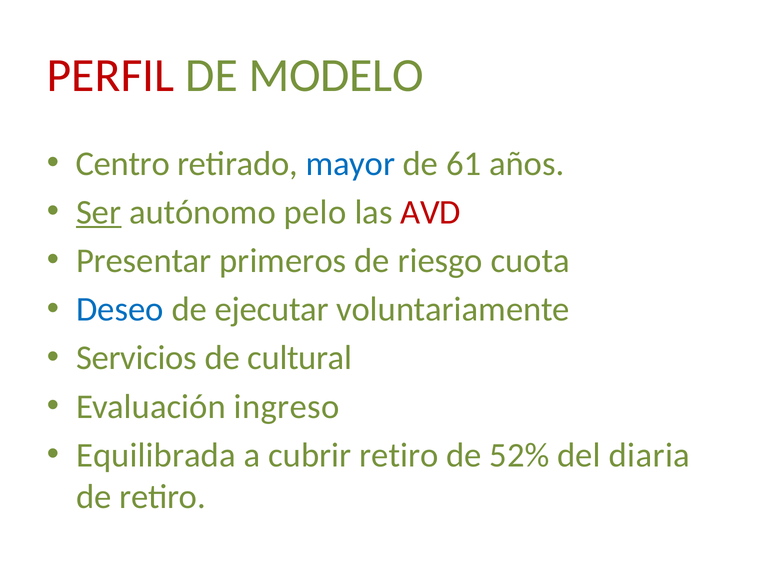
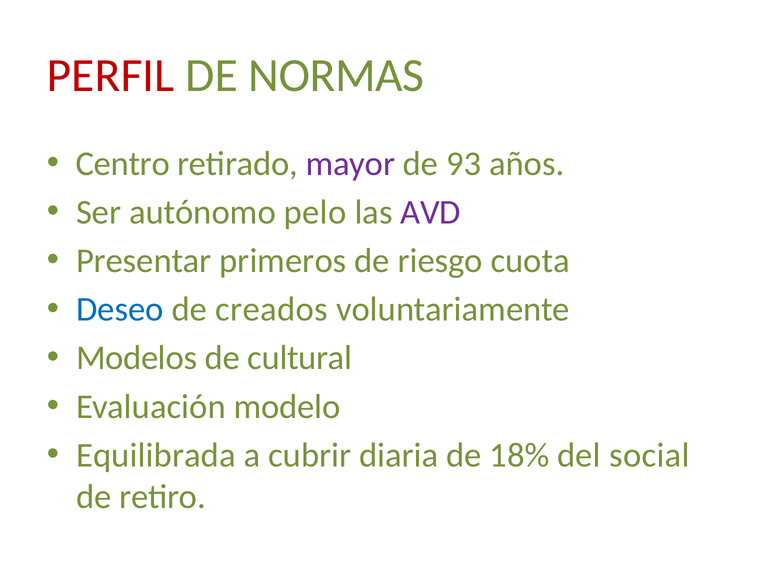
MODELO: MODELO -> NORMAS (336, 76)
mayor colour: blue -> purple (350, 164)
61: 61 -> 93 (464, 164)
Ser underline: present -> none (99, 212)
AVD colour: red -> purple (430, 212)
ejecutar: ejecutar -> creados (272, 309)
Servicios: Servicios -> Modelos (137, 358)
ingreso: ingreso -> modelo (287, 407)
cubrir retiro: retiro -> diaria (399, 455)
52%: 52% -> 18% (519, 455)
diaria: diaria -> social (649, 455)
